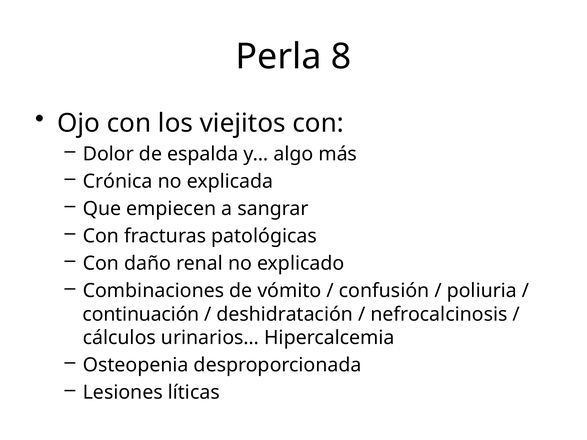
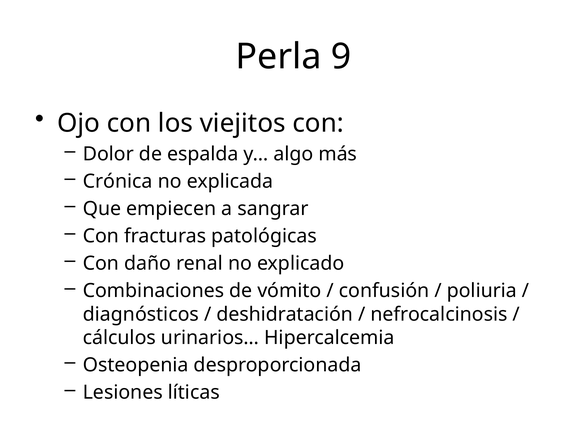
8: 8 -> 9 (341, 57)
continuación: continuación -> diagnósticos (141, 314)
